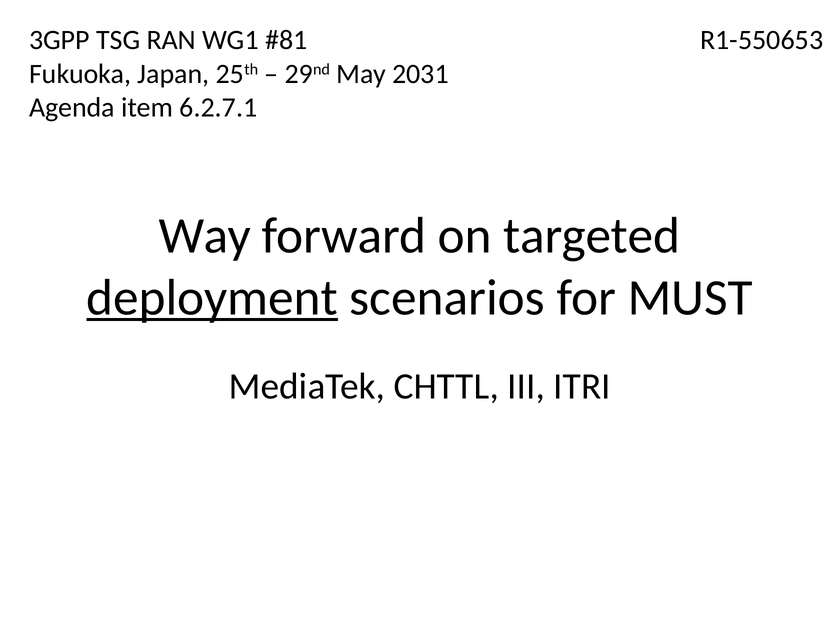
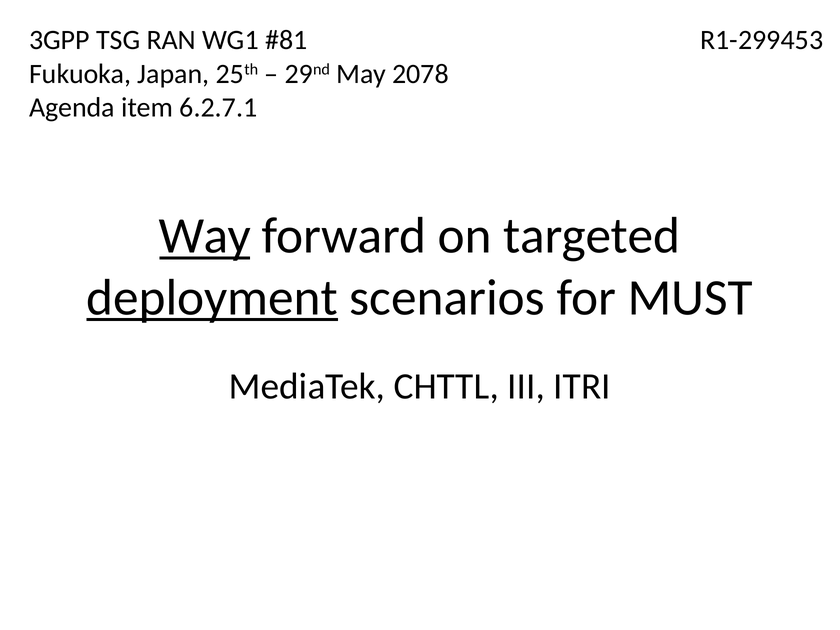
R1-550653: R1-550653 -> R1-299453 (762, 40)
2031: 2031 -> 2078 (420, 74)
Way underline: none -> present (205, 236)
